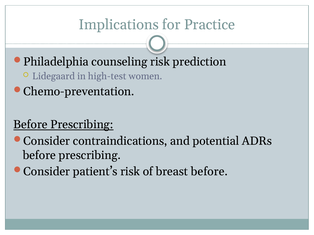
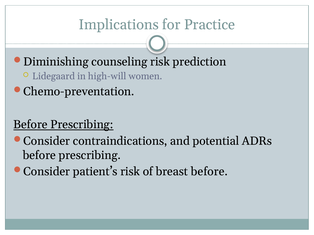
Philadelphia: Philadelphia -> Diminishing (56, 62)
high-test: high-test -> high-will (107, 76)
